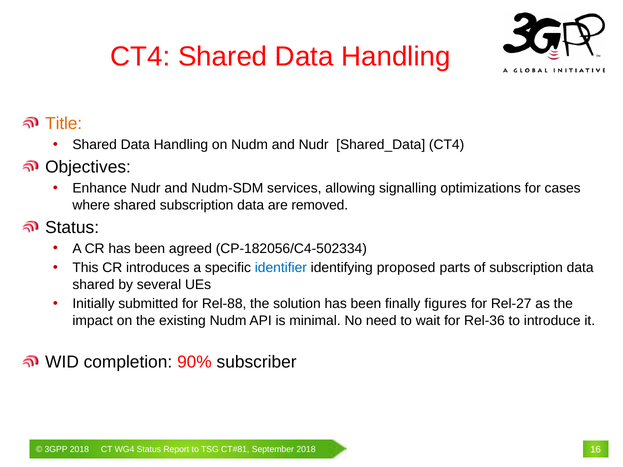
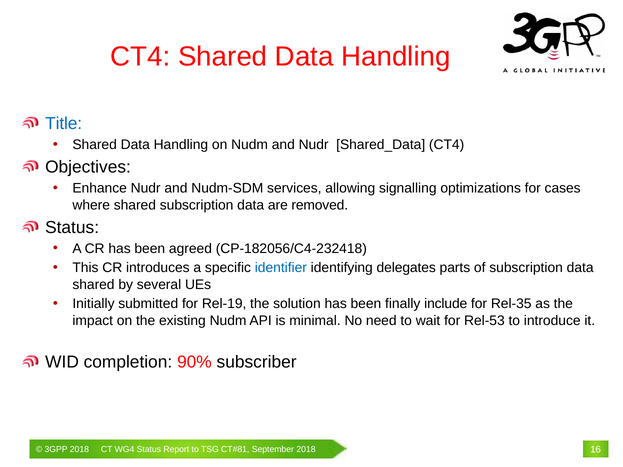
Title colour: orange -> blue (64, 124)
CP-182056/C4-502334: CP-182056/C4-502334 -> CP-182056/C4-232418 (291, 249)
proposed: proposed -> delegates (406, 268)
Rel-88: Rel-88 -> Rel-19 (224, 304)
figures: figures -> include (446, 304)
Rel-27: Rel-27 -> Rel-35 (511, 304)
Rel-36: Rel-36 -> Rel-53 (484, 321)
